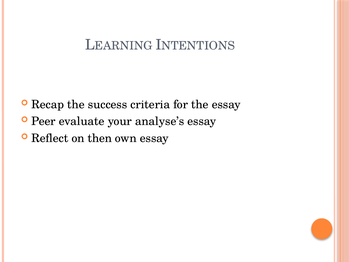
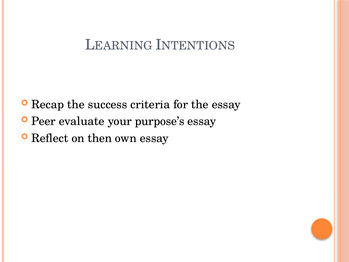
analyse’s: analyse’s -> purpose’s (160, 121)
